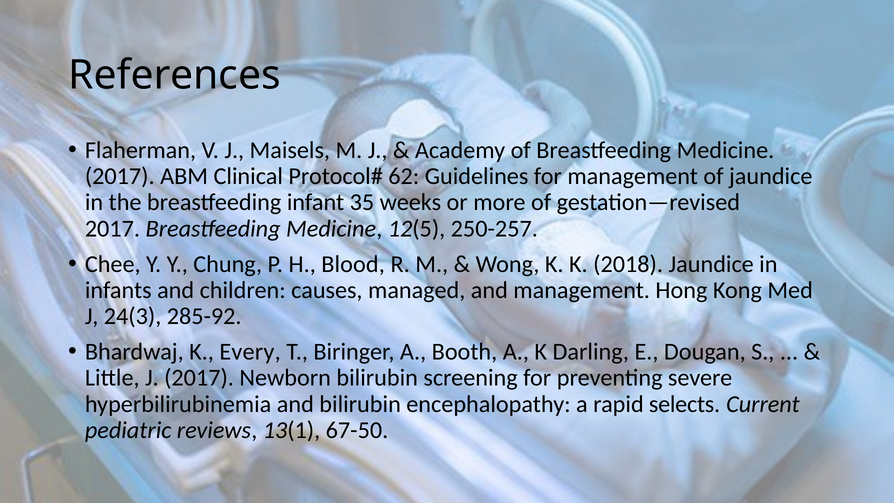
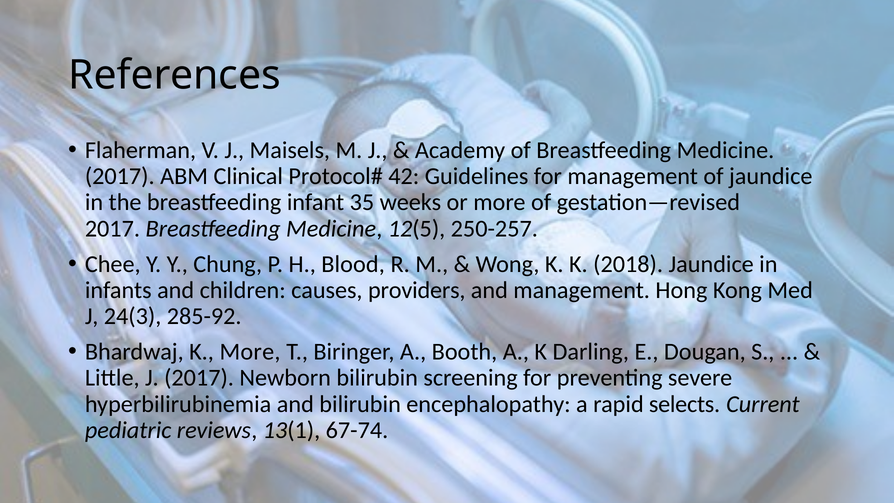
62: 62 -> 42 (404, 176)
managed: managed -> providers (417, 290)
K Every: Every -> More (250, 352)
67-50: 67-50 -> 67-74 (357, 430)
